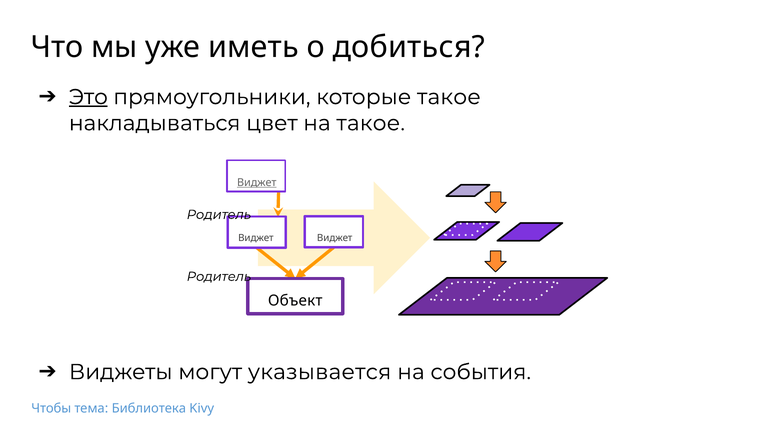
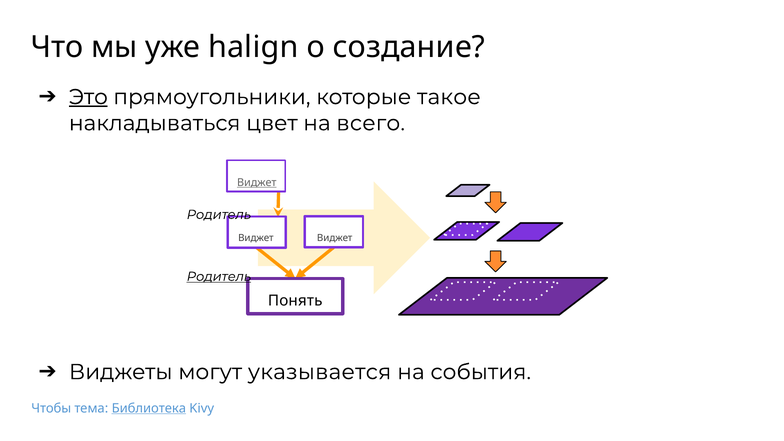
иметь: иметь -> halign (253, 47)
добиться: добиться -> создание (409, 47)
на такое: такое -> всего (371, 123)
Родитель underline: none -> present (219, 277)
Объект: Объект -> Понять (295, 301)
Библиотека underline: none -> present (149, 408)
